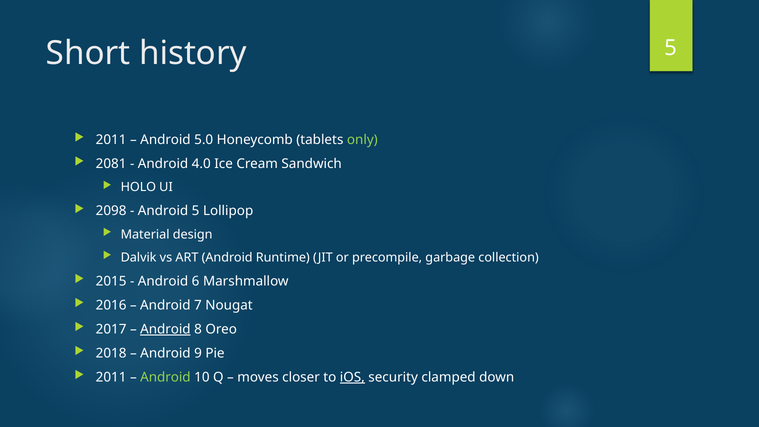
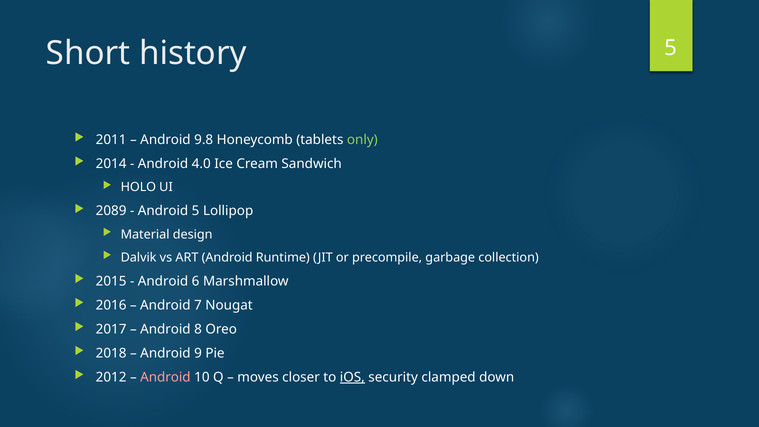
5.0: 5.0 -> 9.8 (204, 140)
2081: 2081 -> 2014 (111, 164)
2098: 2098 -> 2089 (111, 211)
Android underline: present -> none (165, 329)
2011: 2011 -> 2012 (111, 377)
Android colour: light green -> pink (165, 377)
